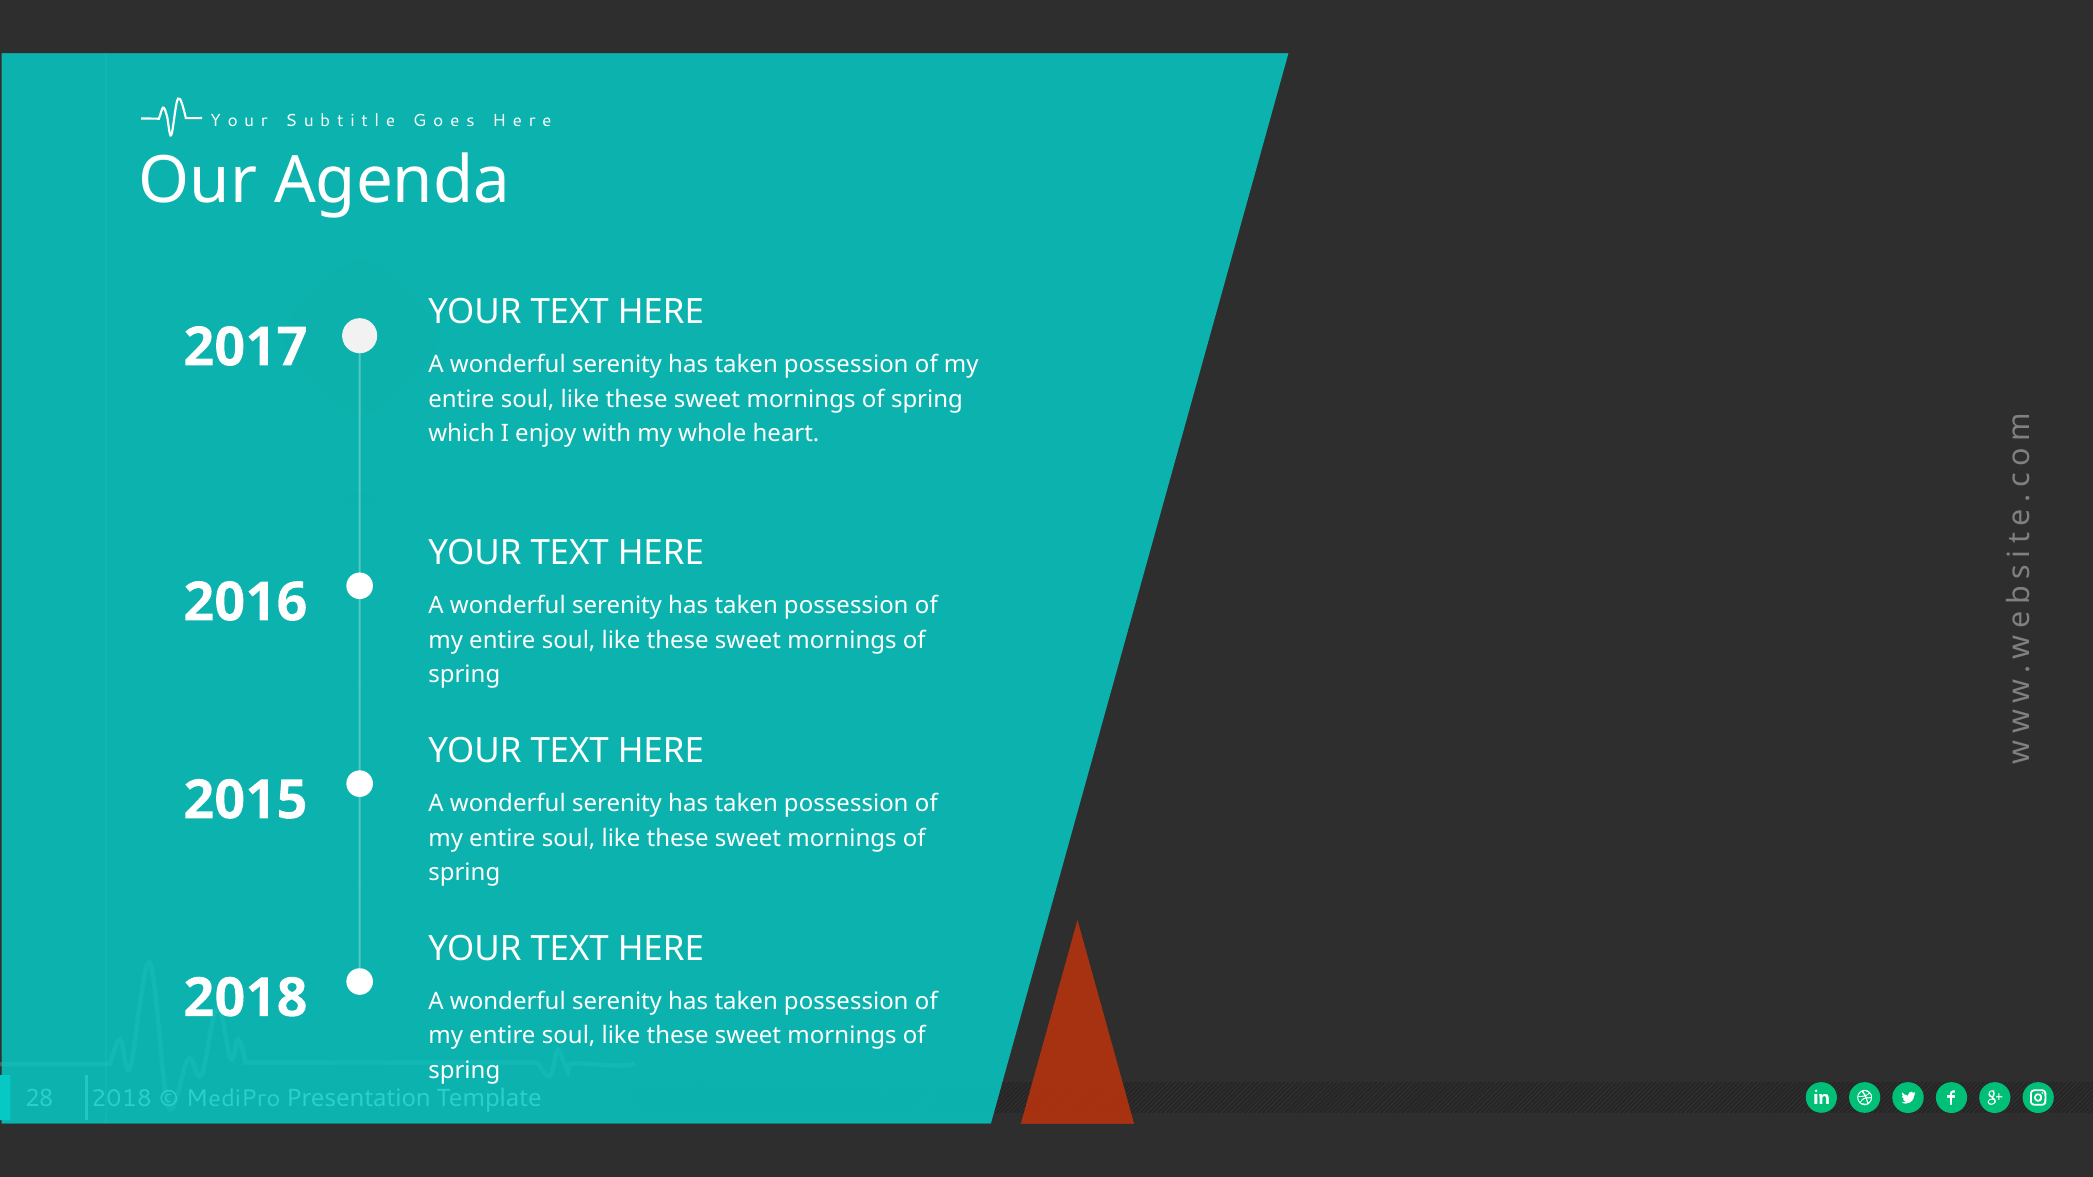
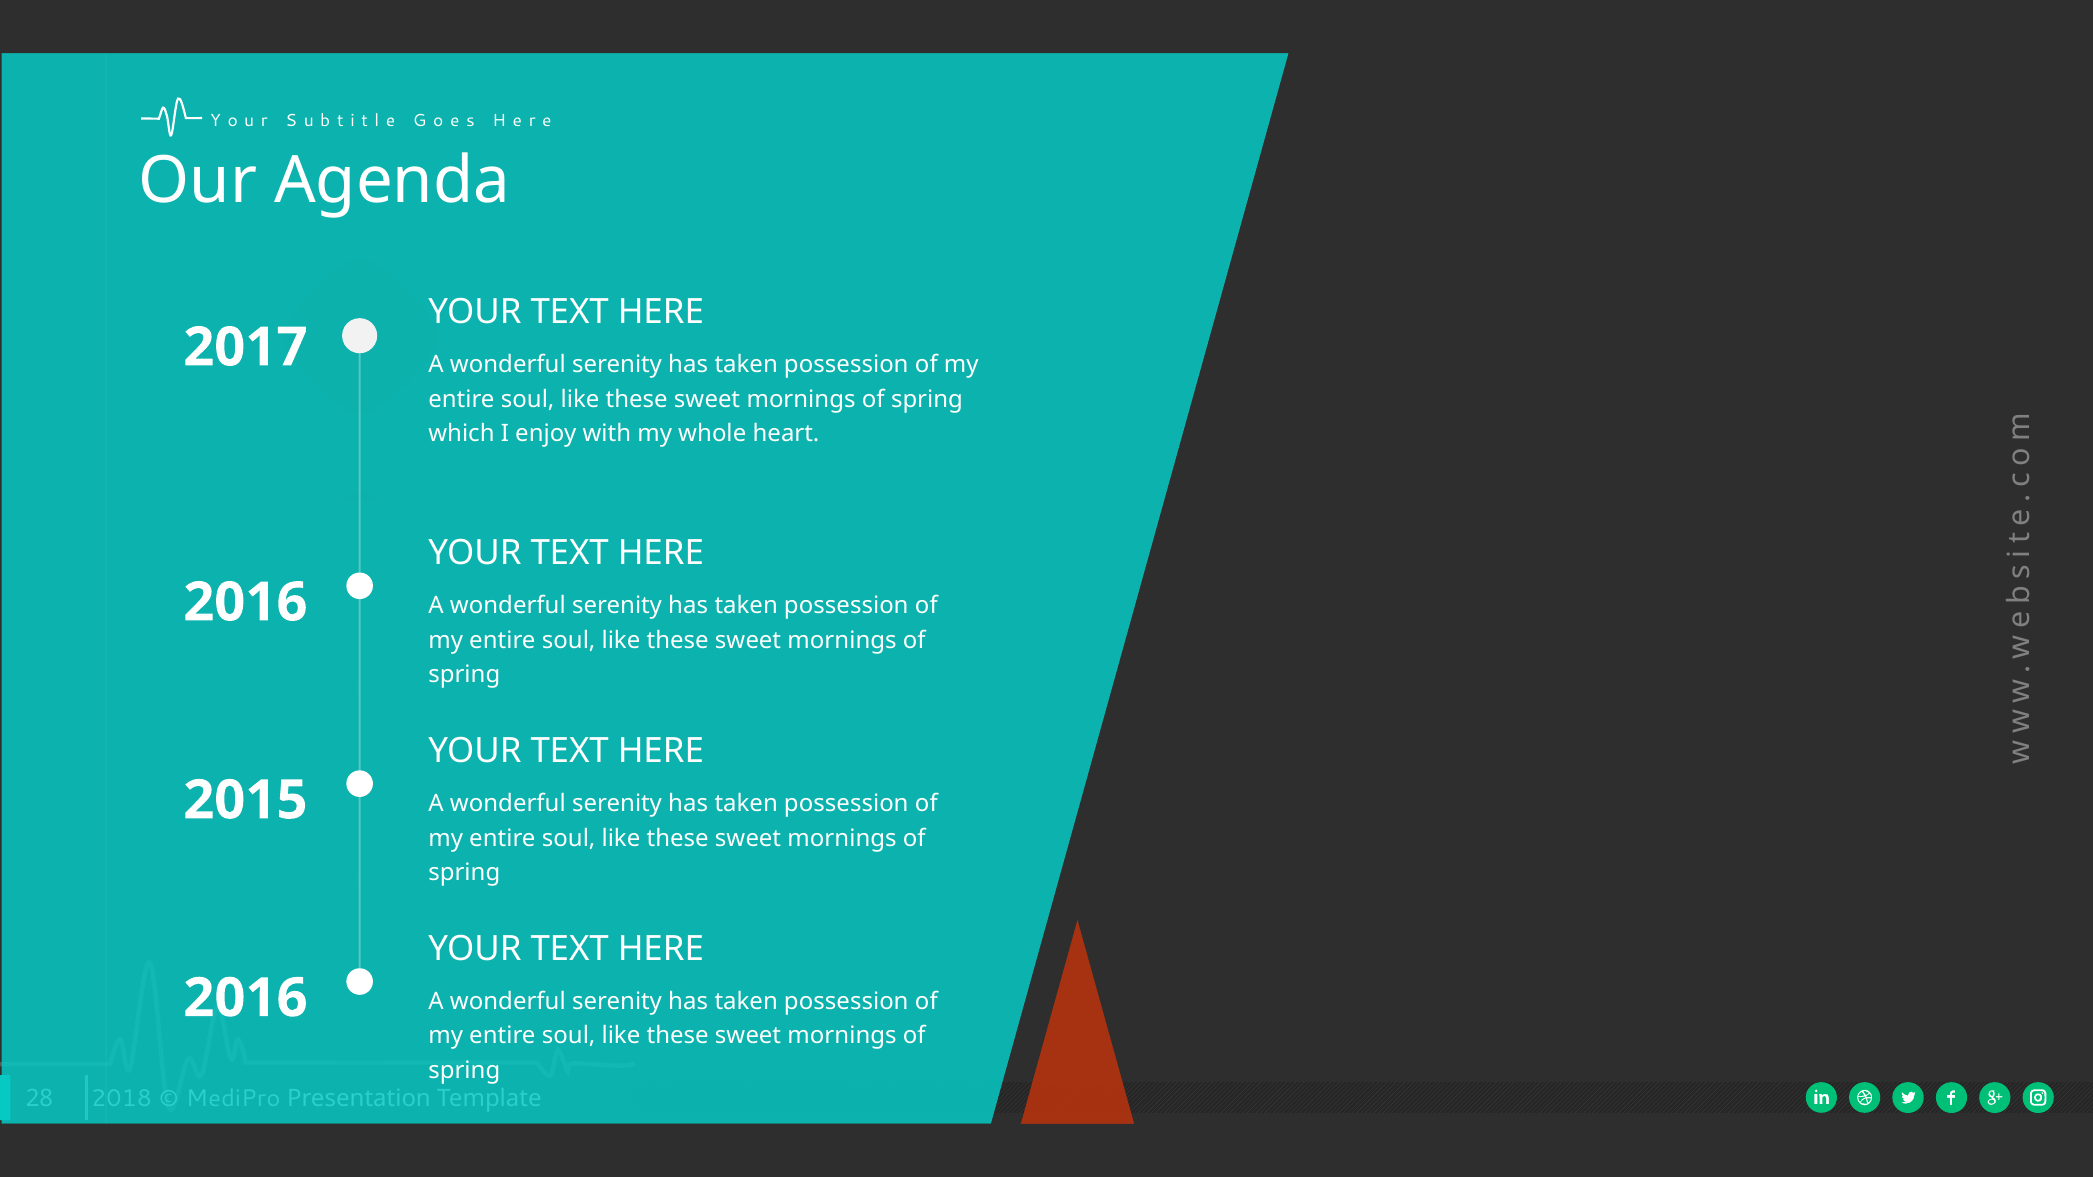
2018: 2018 -> 2016 (245, 998)
